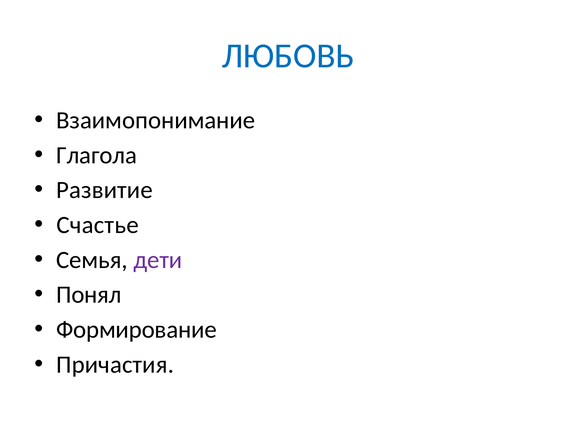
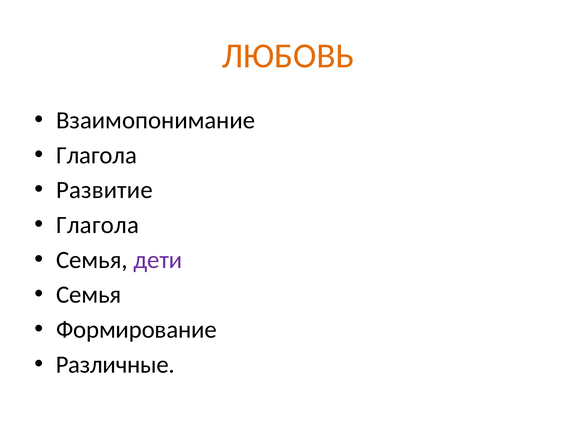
ЛЮБОВЬ colour: blue -> orange (288, 56)
Счастье: Счастье -> Глагола (98, 225)
Понял: Понял -> Семья (89, 295)
Причастия: Причастия -> Различные (115, 365)
